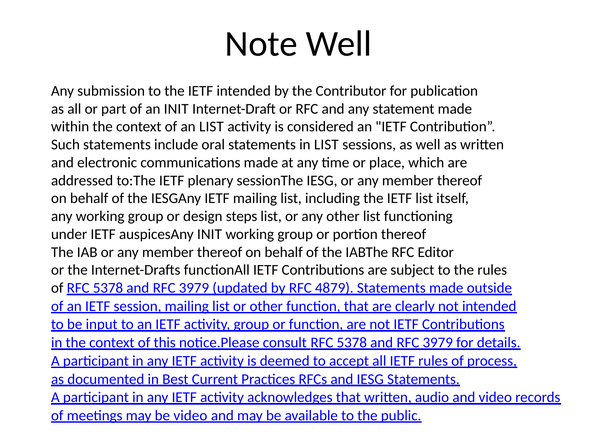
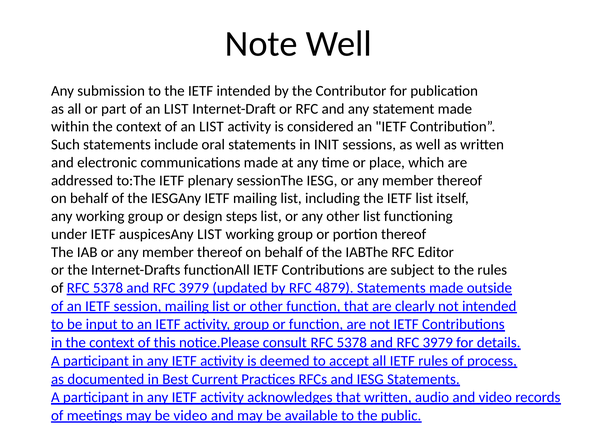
part of an INIT: INIT -> LIST (176, 109)
in LIST: LIST -> INIT (326, 145)
auspicesAny INIT: INIT -> LIST (209, 234)
